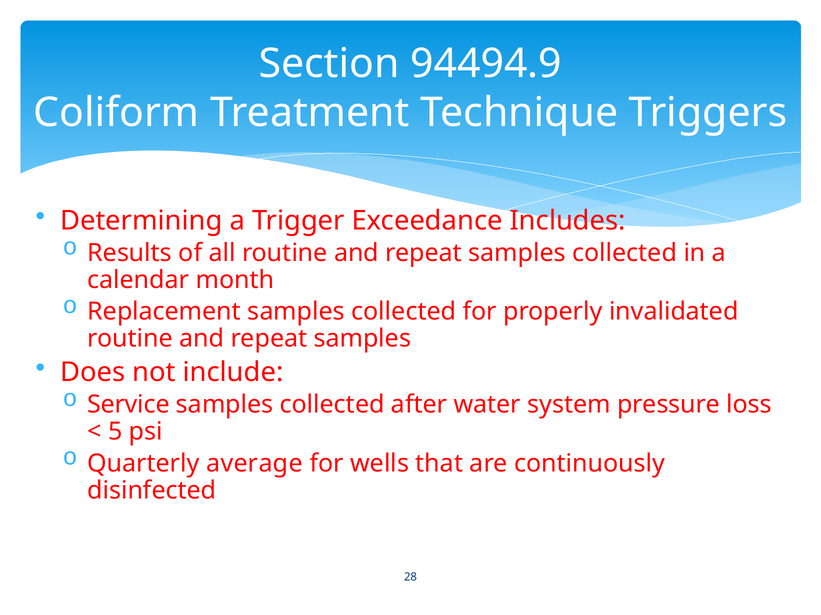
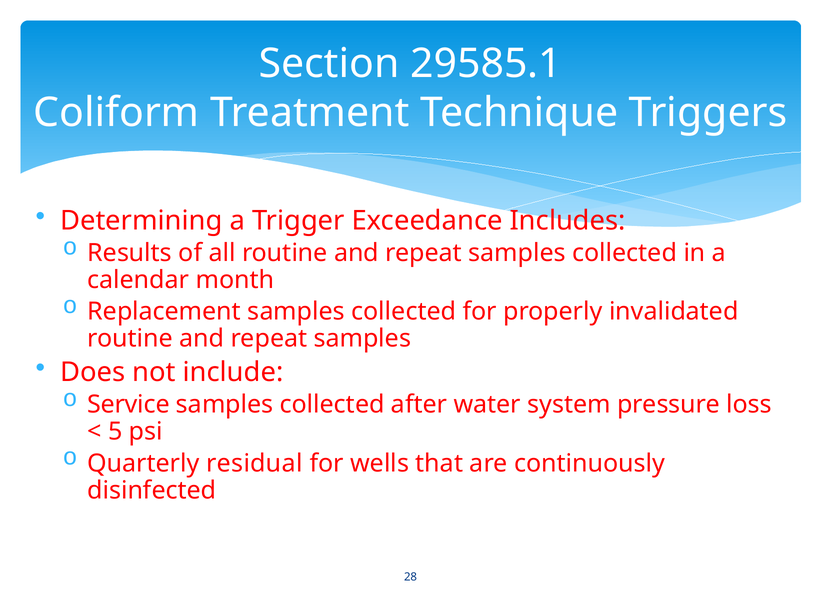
94494.9: 94494.9 -> 29585.1 (486, 64)
average: average -> residual (254, 464)
